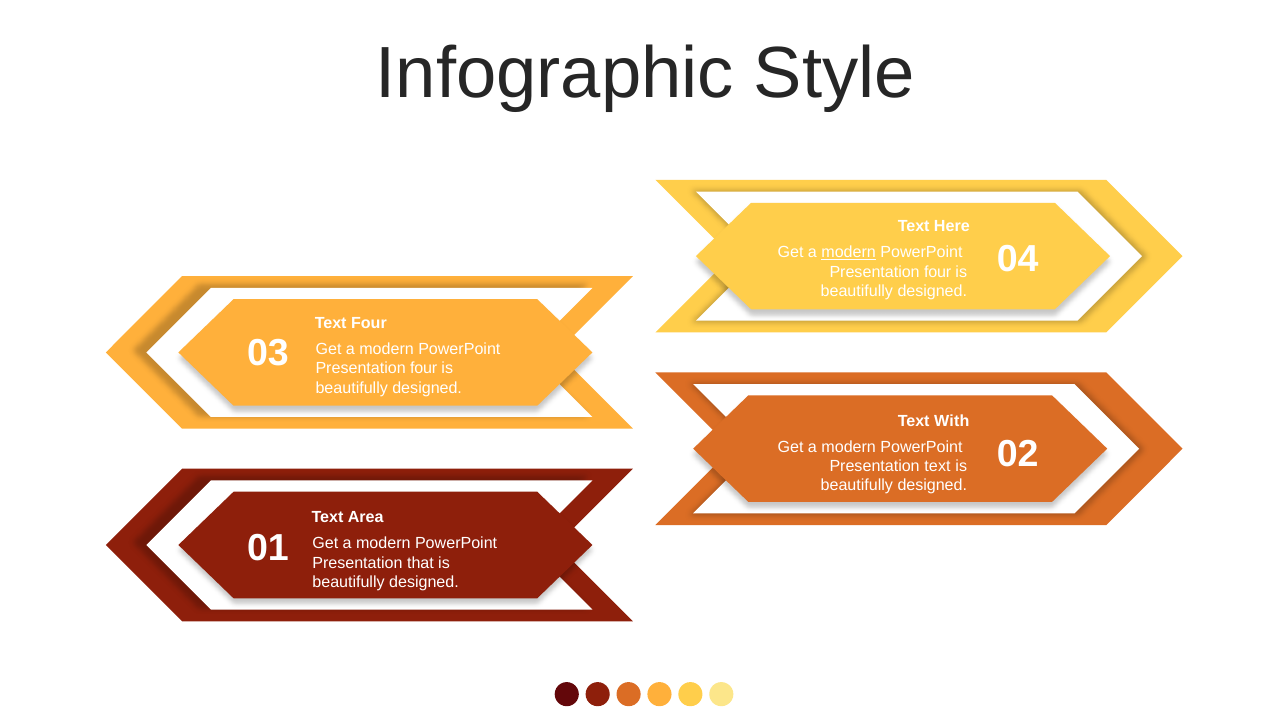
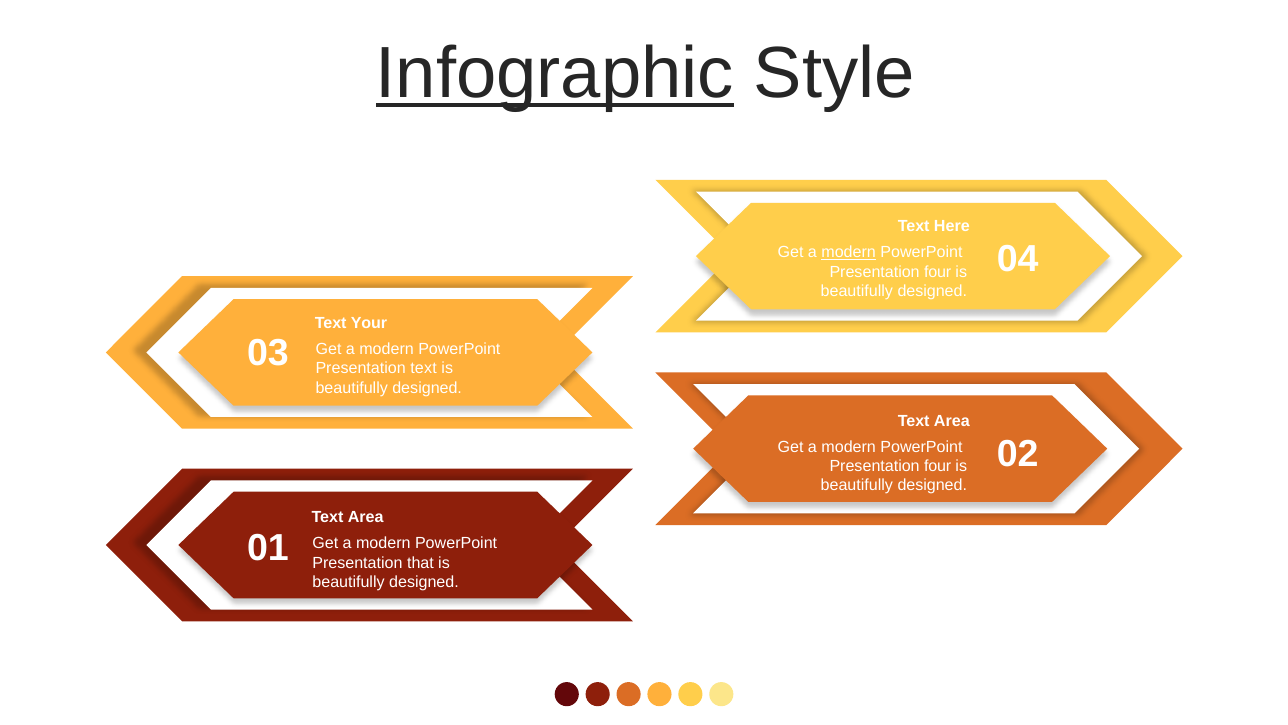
Infographic underline: none -> present (555, 74)
Text Four: Four -> Your (369, 323)
four: four -> text (424, 368)
With: With -> Area (952, 421)
text: text -> four (938, 466)
